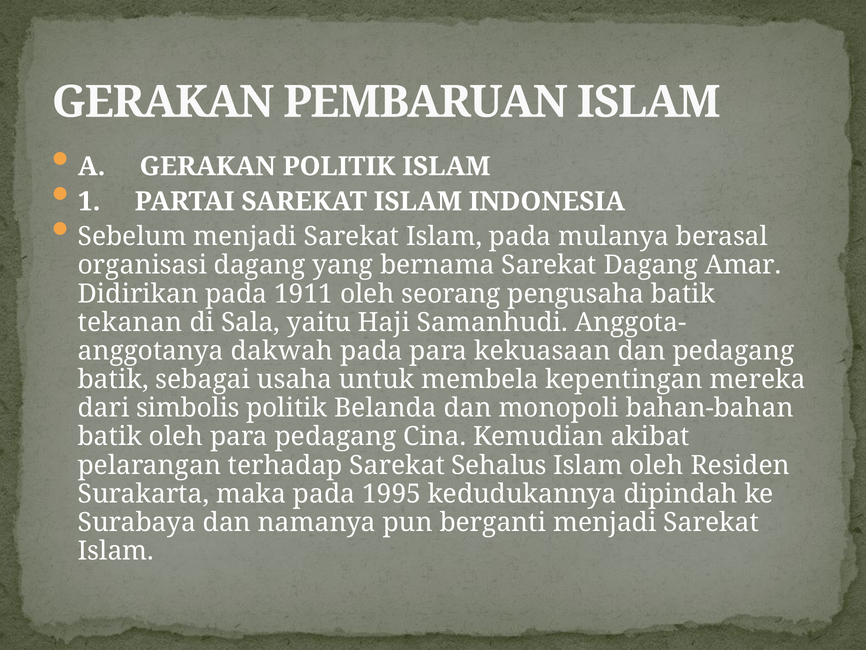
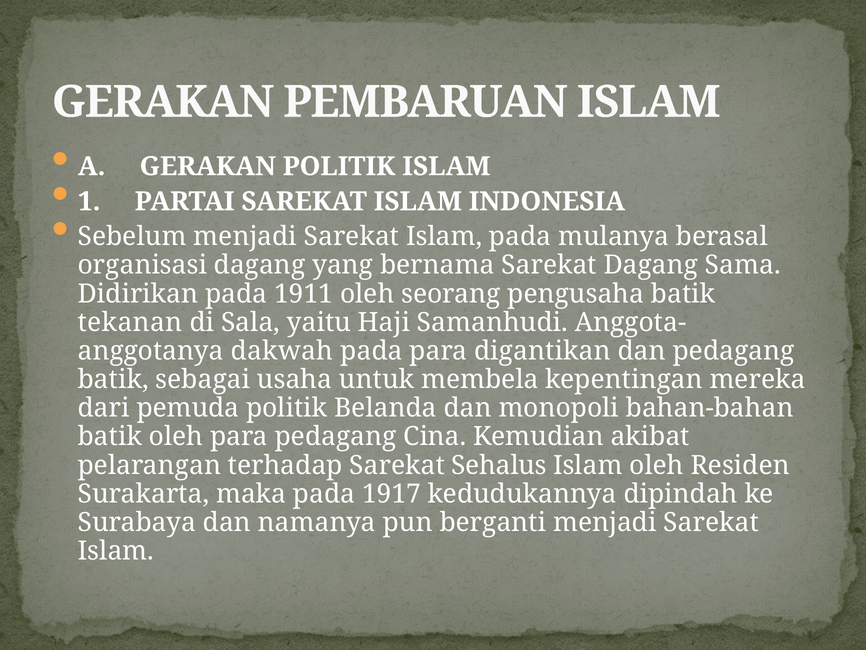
Amar: Amar -> Sama (743, 265)
kekuasaan: kekuasaan -> digantikan (542, 351)
simbolis: simbolis -> pemuda (188, 408)
1995: 1995 -> 1917 (392, 494)
